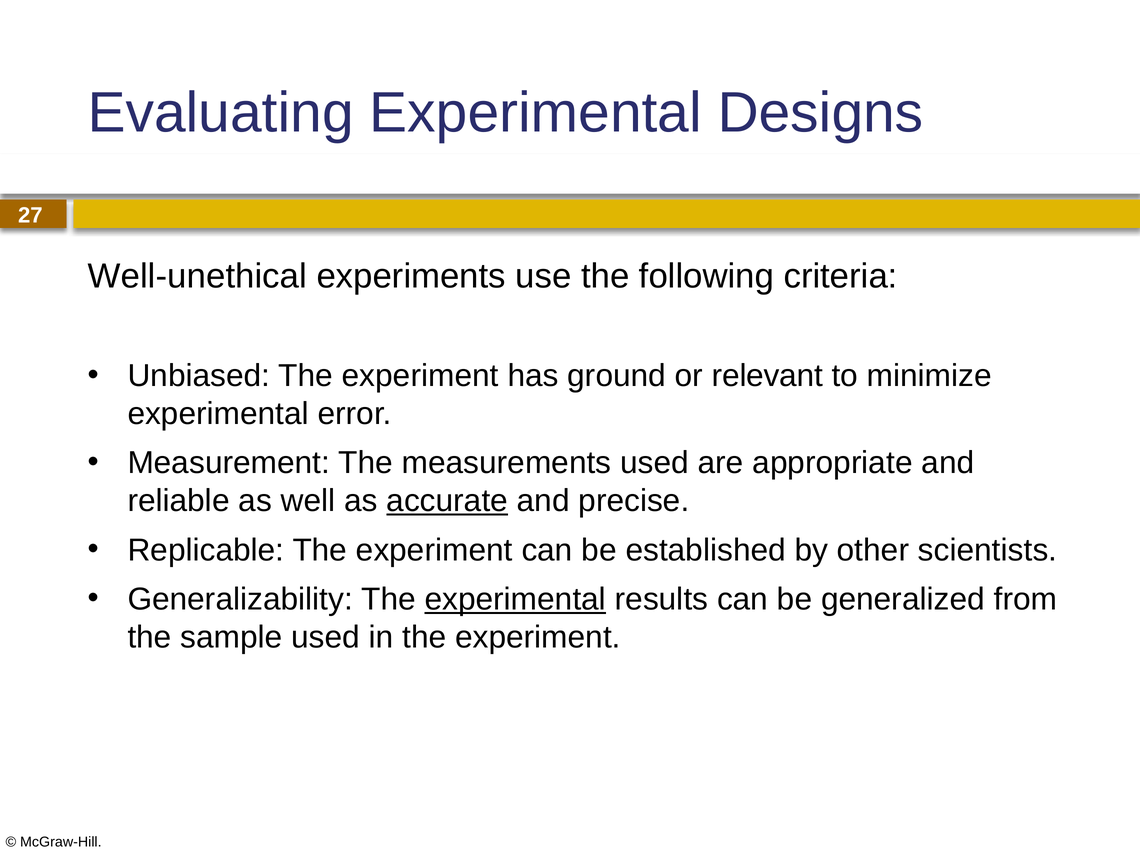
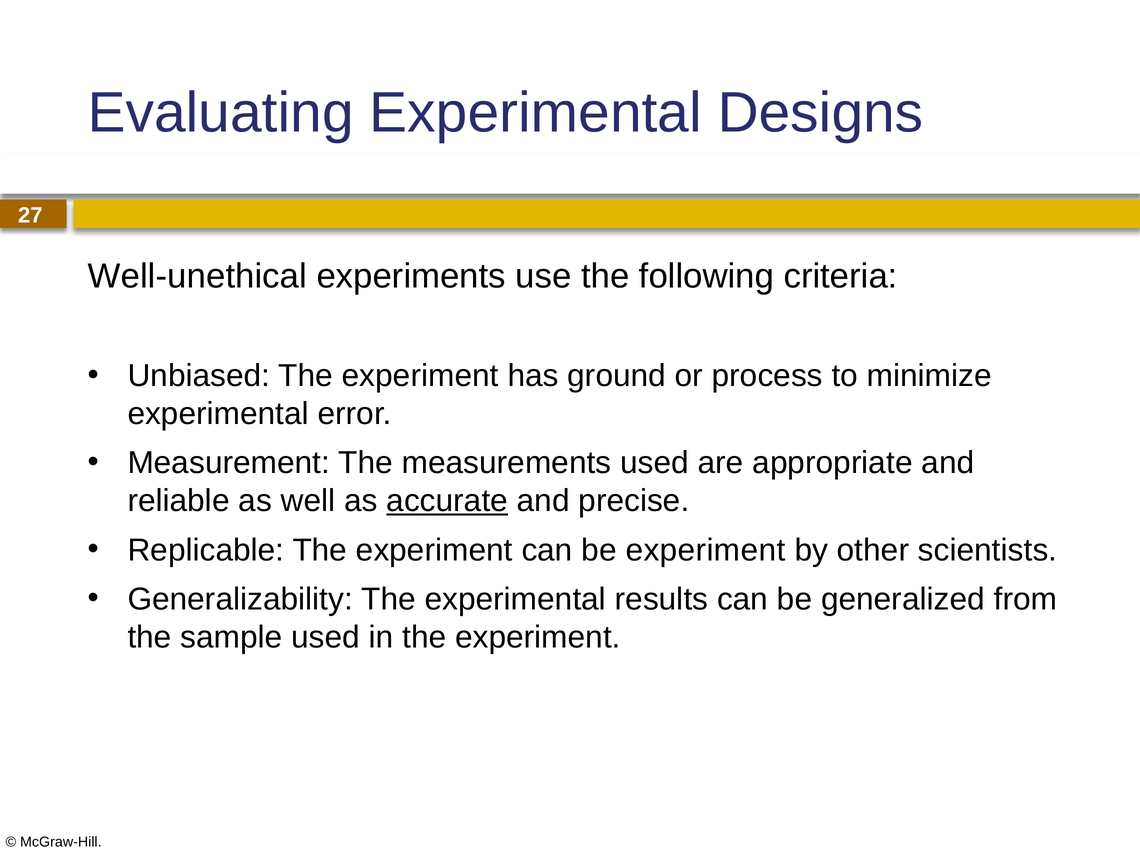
relevant: relevant -> process (767, 376)
be established: established -> experiment (706, 550)
experimental underline: present -> none (515, 599)
